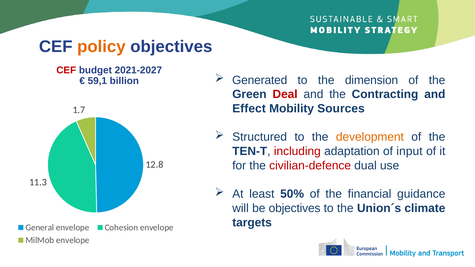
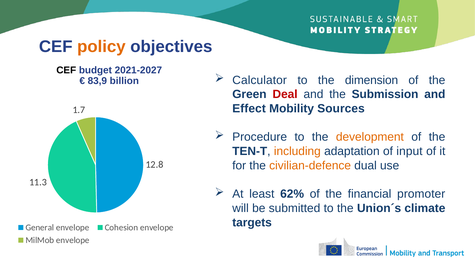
CEF colour: red -> black (66, 70)
59,1: 59,1 -> 83,9 (97, 81)
Generated: Generated -> Calculator (260, 80)
Contracting: Contracting -> Submission (385, 94)
Structured: Structured -> Procedure (260, 137)
including colour: red -> orange (297, 151)
civilian-defence colour: red -> orange (310, 166)
50%: 50% -> 62% (292, 194)
guidance: guidance -> promoter (421, 194)
be objectives: objectives -> submitted (295, 208)
